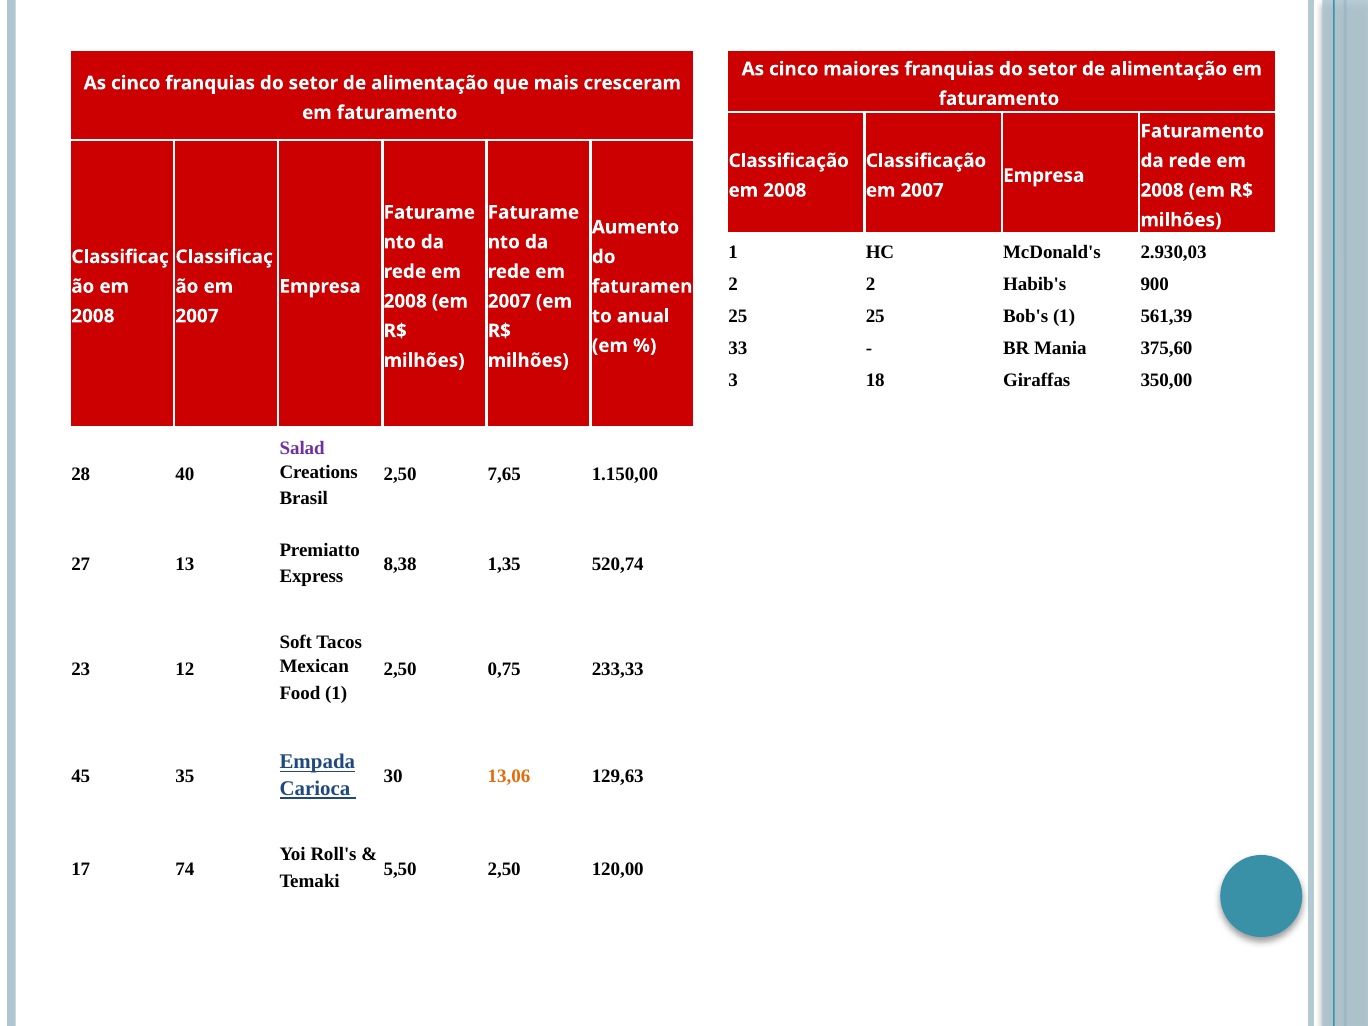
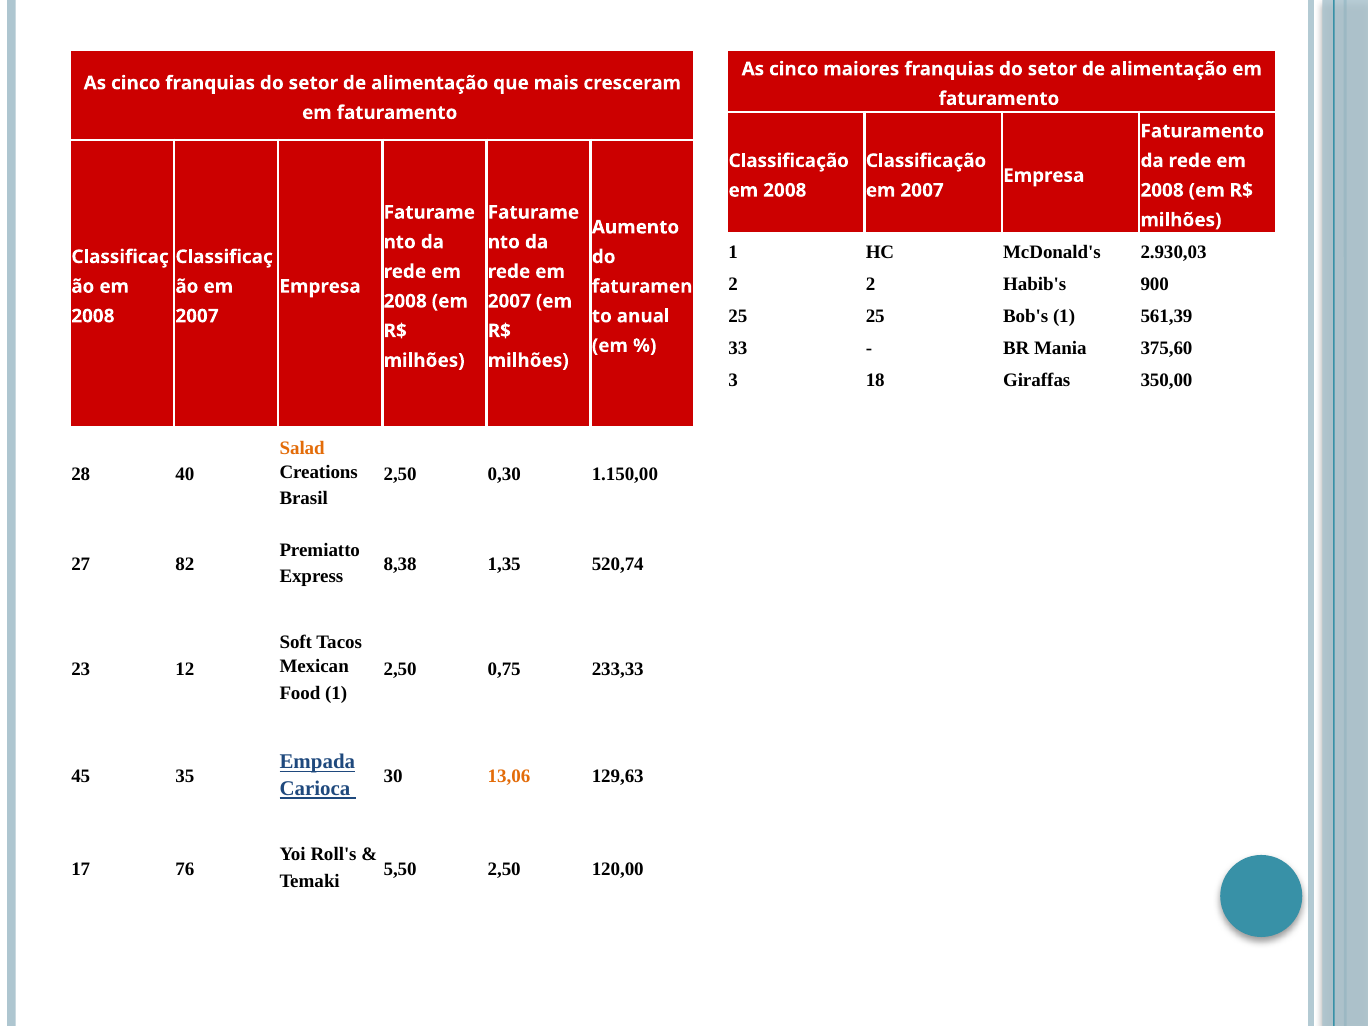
Salad colour: purple -> orange (302, 448)
7,65: 7,65 -> 0,30 (504, 475)
13: 13 -> 82 (185, 565)
74: 74 -> 76 (185, 869)
